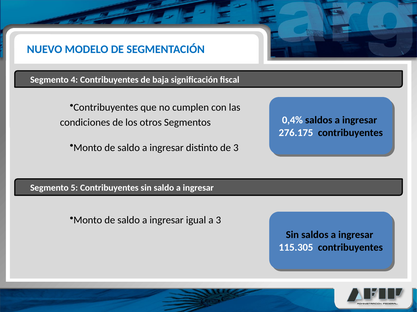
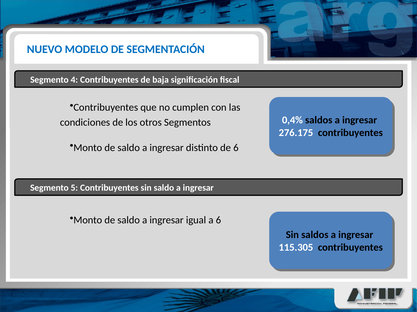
de 3: 3 -> 6 (236, 148)
a 3: 3 -> 6 (218, 221)
